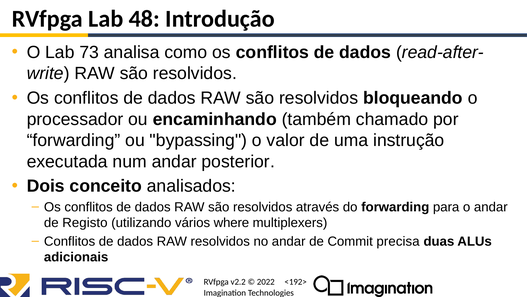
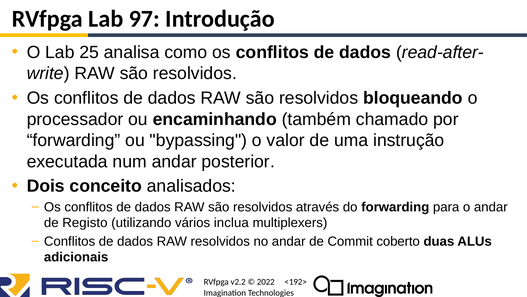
48: 48 -> 97 (144, 19)
73: 73 -> 25 (89, 52)
where: where -> inclua (231, 222)
precisa: precisa -> coberto (398, 241)
